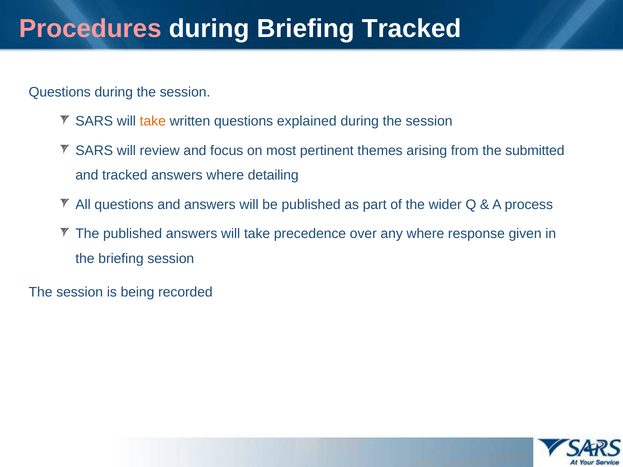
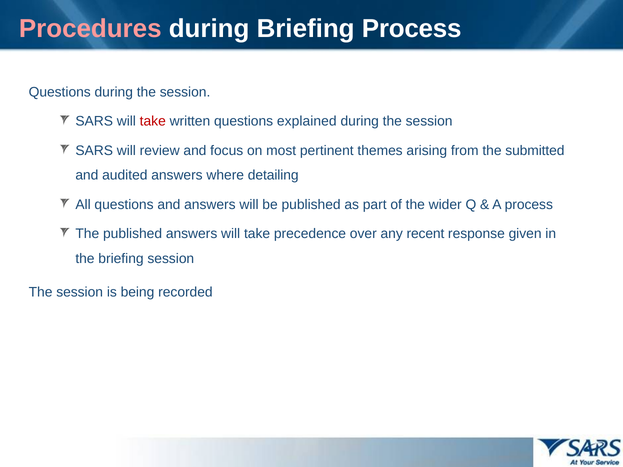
Briefing Tracked: Tracked -> Process (412, 29)
take colour: orange -> red (153, 121)
and tracked: tracked -> audited (125, 175)
any where: where -> recent (425, 234)
